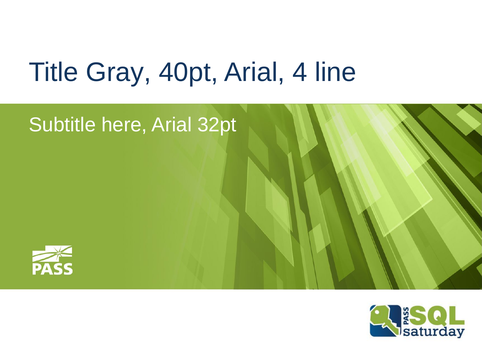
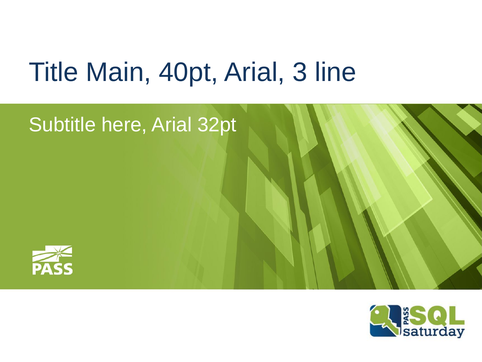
Gray: Gray -> Main (119, 72)
4: 4 -> 3 (300, 72)
